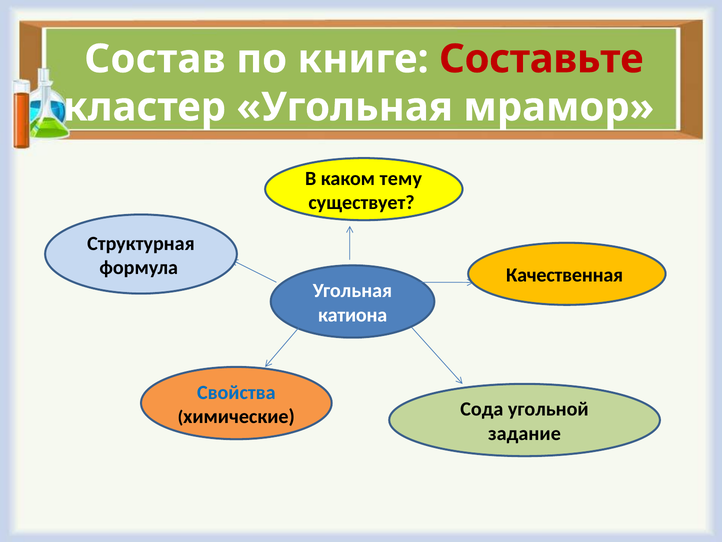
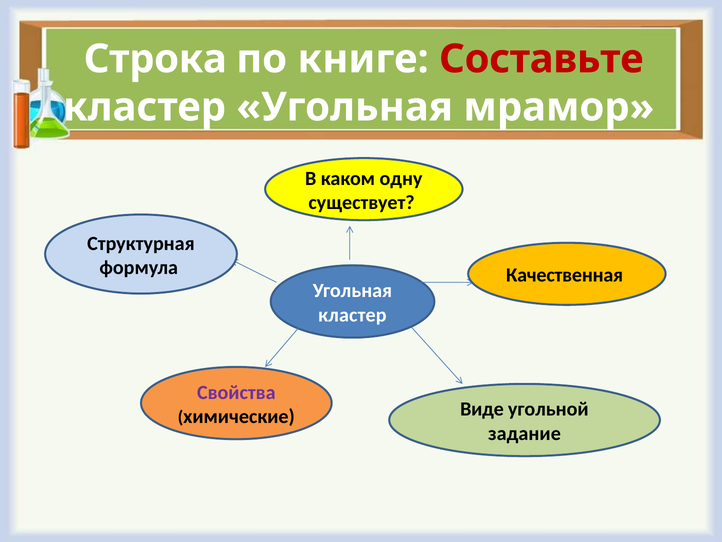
Состав: Состав -> Строка (155, 59)
тему: тему -> одну (401, 178)
катиона: катиона -> кластер (352, 315)
Свойства colour: blue -> purple (236, 392)
Сода: Сода -> Виде (482, 409)
